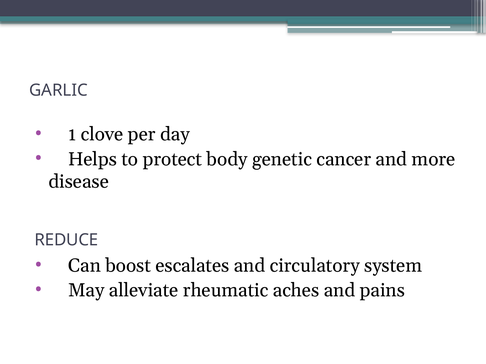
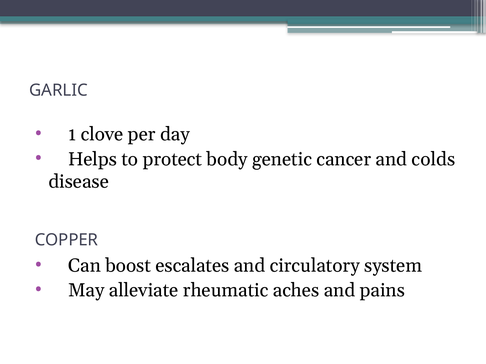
more: more -> colds (434, 159)
REDUCE: REDUCE -> COPPER (66, 240)
